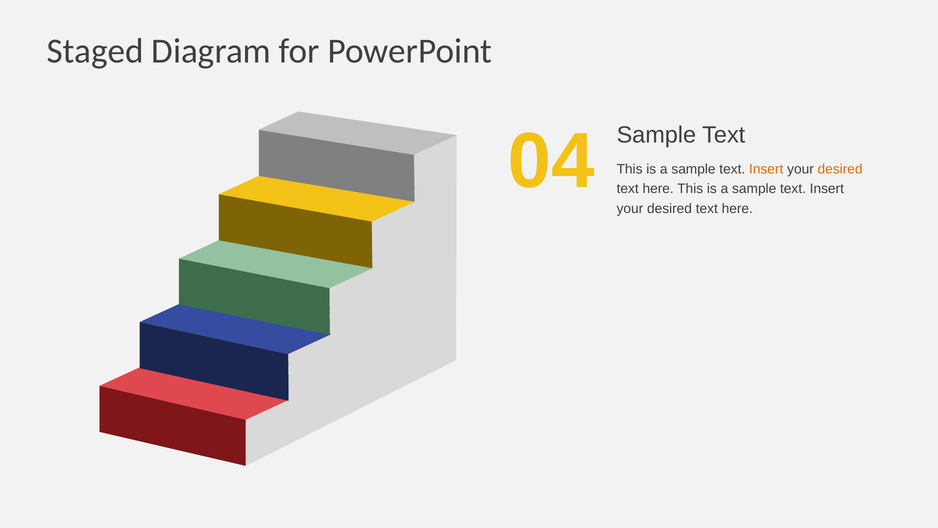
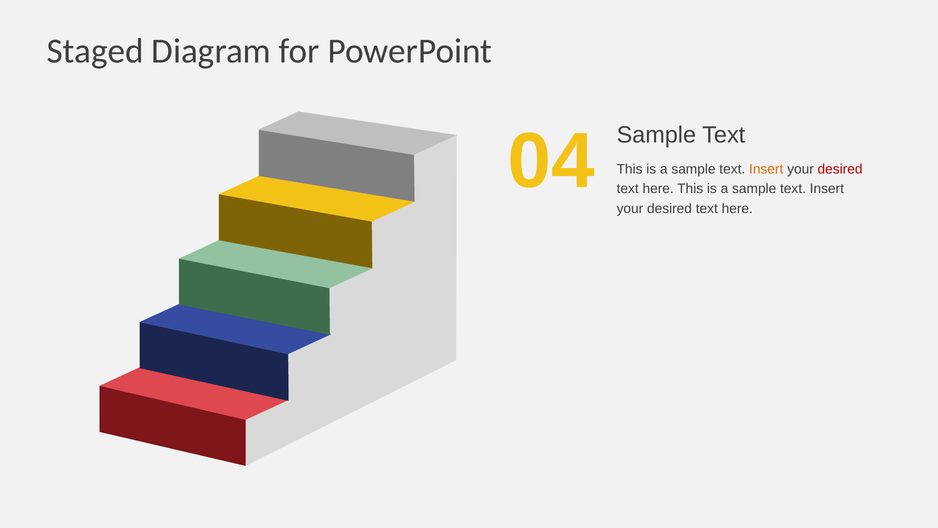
desired colour: orange -> red (840, 169)
